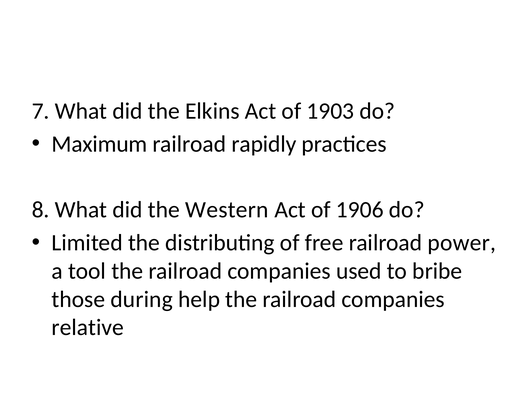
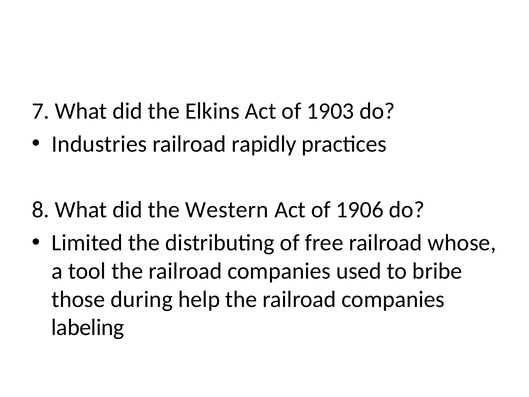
Maximum: Maximum -> Industries (99, 144)
power: power -> whose (462, 243)
relative: relative -> labeling (88, 327)
